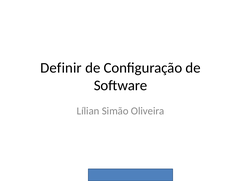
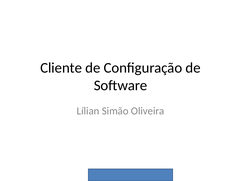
Definir: Definir -> Cliente (61, 68)
